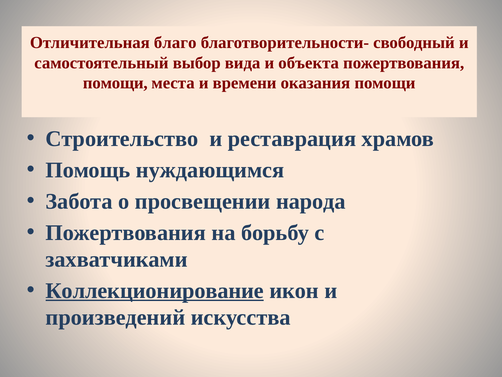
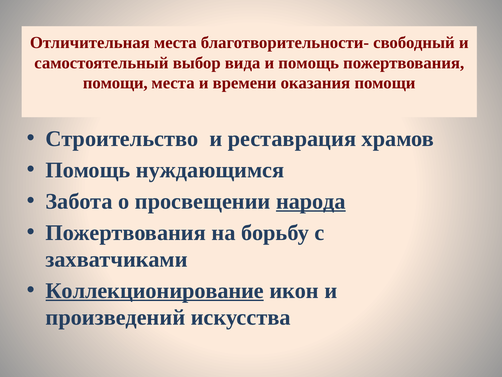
Отличительная благо: благо -> места (175, 43)
и объекта: объекта -> помощь (309, 63)
народа underline: none -> present (311, 201)
